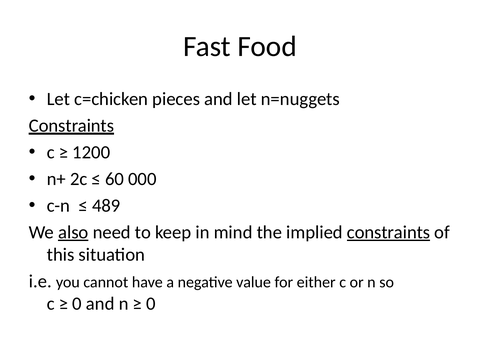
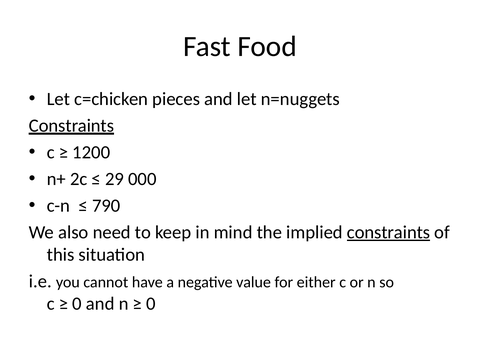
60: 60 -> 29 (115, 179)
489: 489 -> 790 (106, 206)
also underline: present -> none (73, 232)
